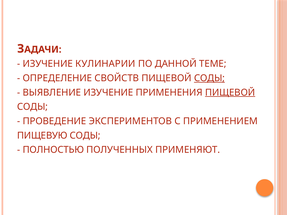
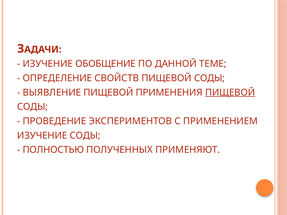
КУЛИНАРИИ: КУЛИНАРИИ -> ОБОБЩЕНИЕ (105, 64)
СОДЫ underline: present -> none (209, 78)
ВЫЯВЛЕНИЕ ИЗУЧЕНИЕ: ИЗУЧЕНИЕ -> ПИЩЕВОЙ (108, 93)
ПИЩЕВУЮ: ПИЩЕВУЮ -> ИЗУЧЕНИЕ (42, 136)
